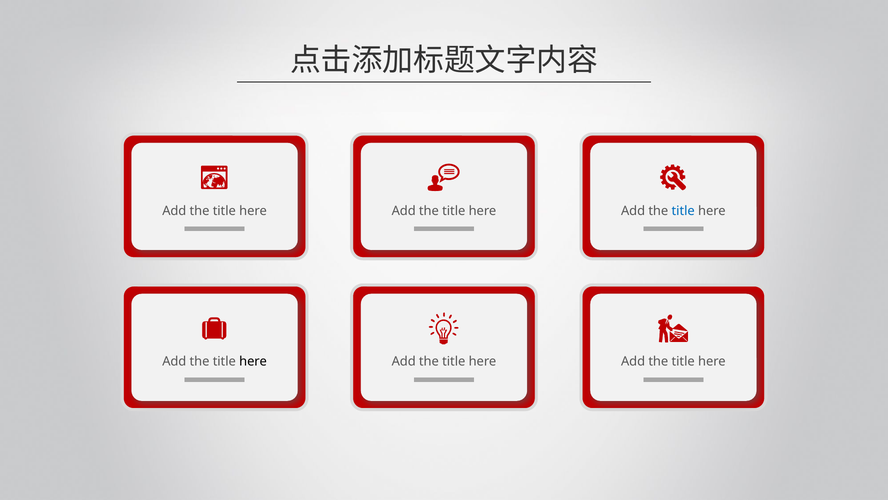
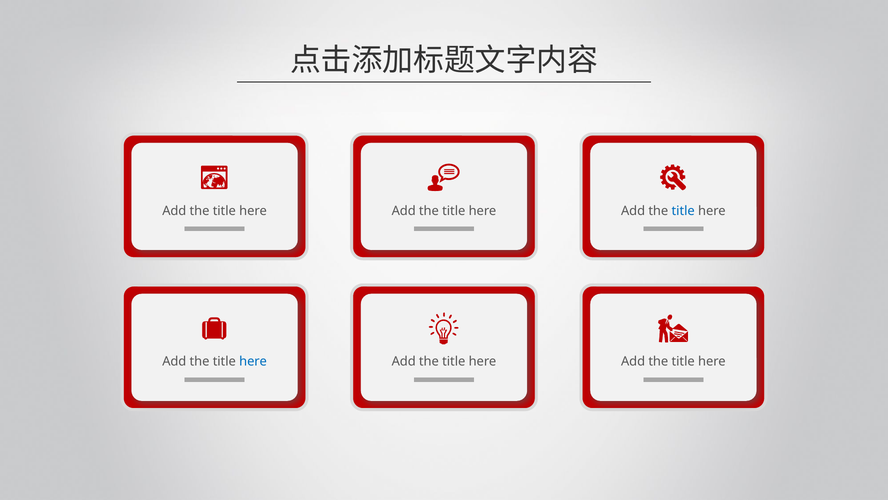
here colour: black -> blue (253, 361)
